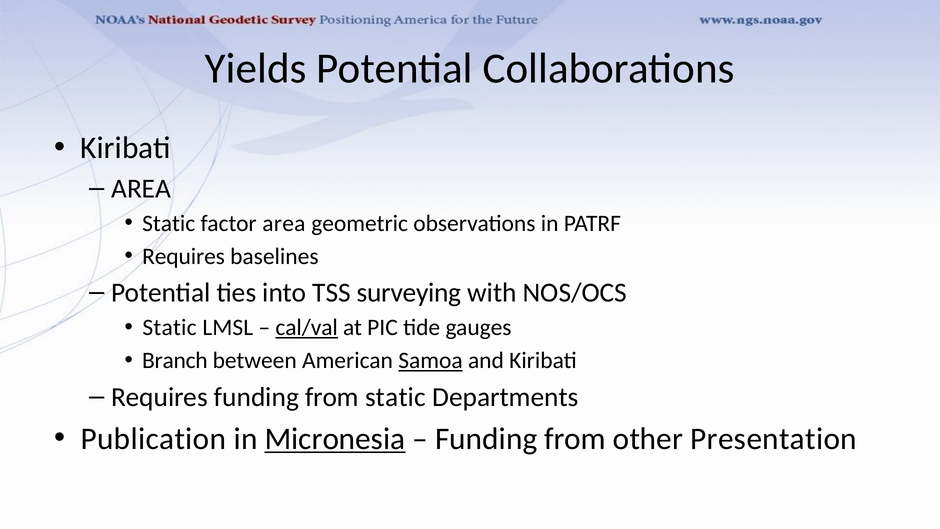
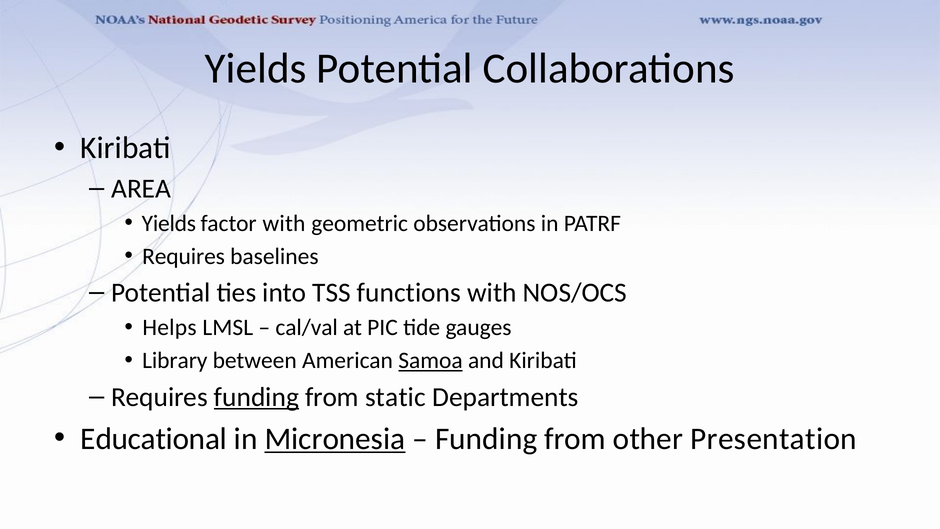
Static: Static -> Yields (169, 223)
factor area: area -> with (284, 223)
surveying: surveying -> functions (409, 293)
Static: Static -> Helps (170, 328)
cal/val underline: present -> none (307, 328)
Branch: Branch -> Library (175, 360)
funding underline: none -> present (256, 397)
Publication: Publication -> Educational (154, 439)
